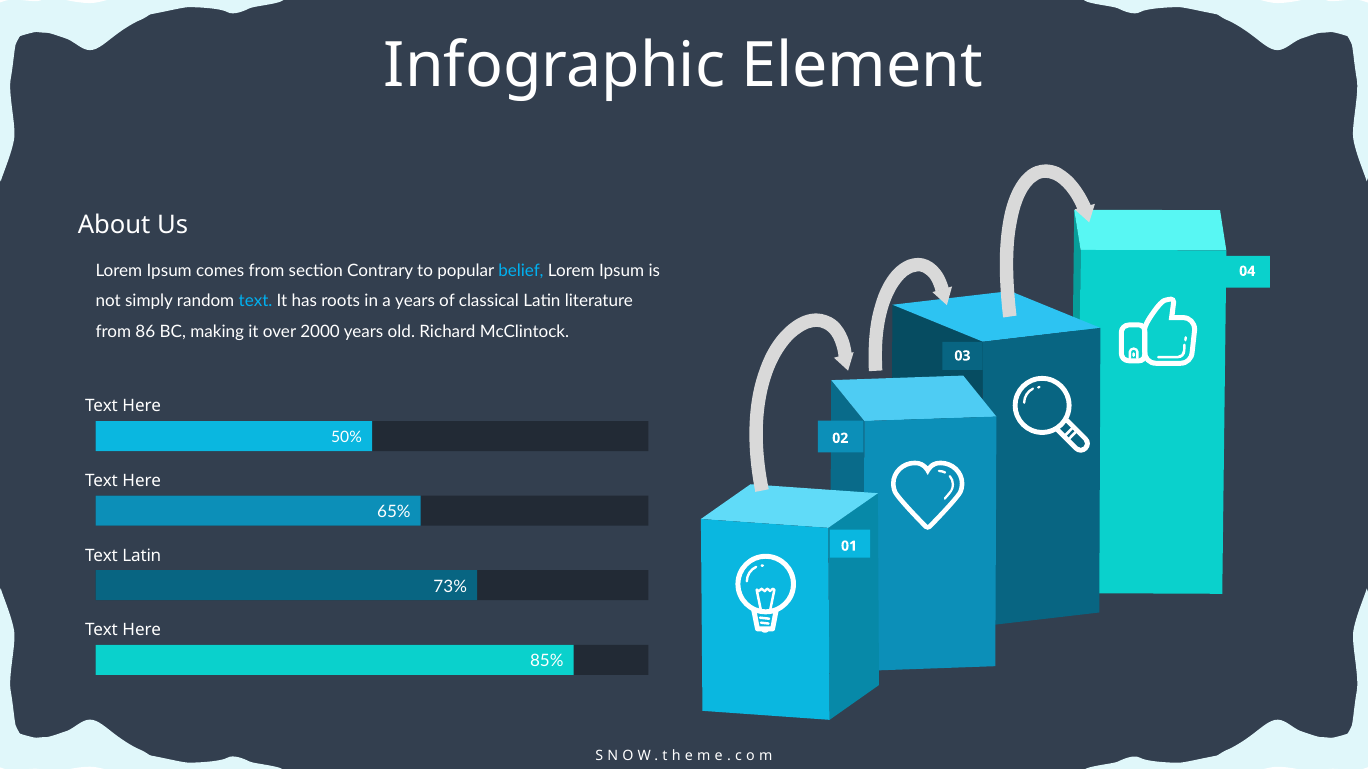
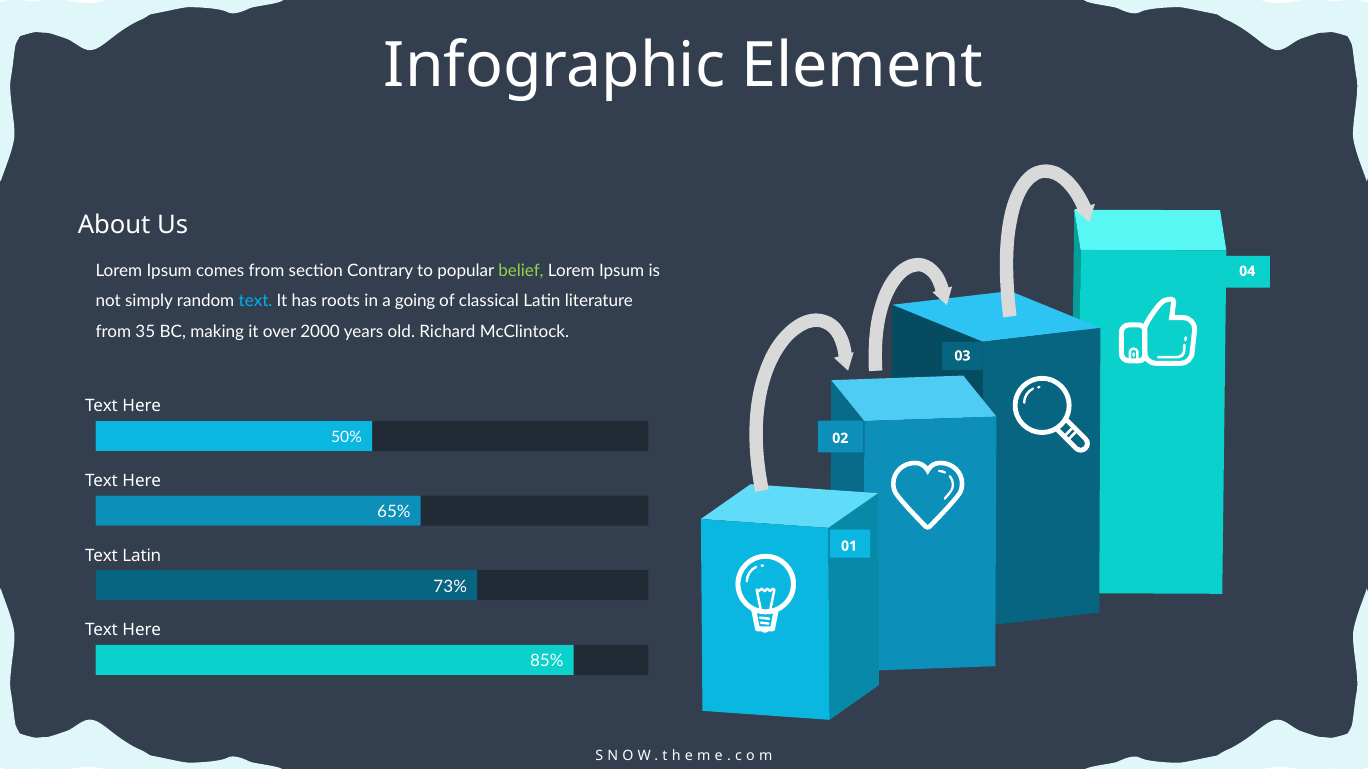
belief colour: light blue -> light green (521, 271)
a years: years -> going (415, 301)
86: 86 -> 35 (145, 332)
